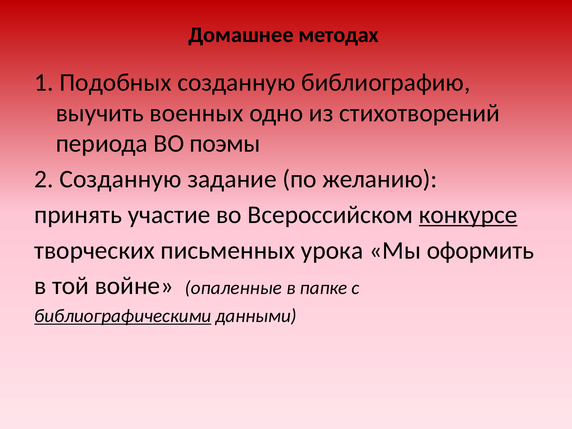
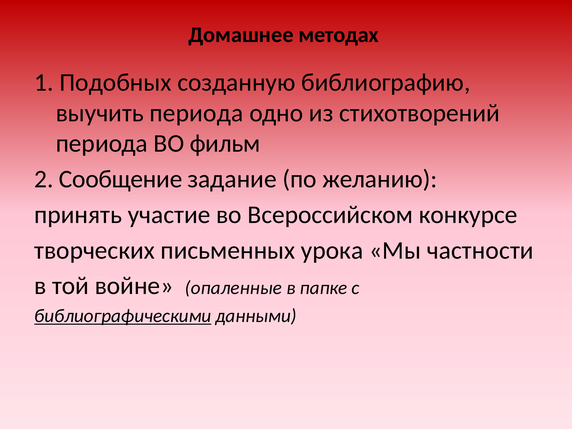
выучить военных: военных -> периода (196, 113)
поэмы: поэмы -> фильм (225, 143)
2 Созданную: Созданную -> Сообщение (121, 179)
конкурсе underline: present -> none (468, 215)
оформить: оформить -> частности (480, 250)
